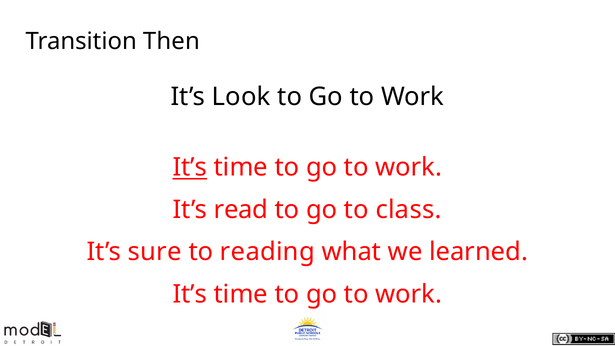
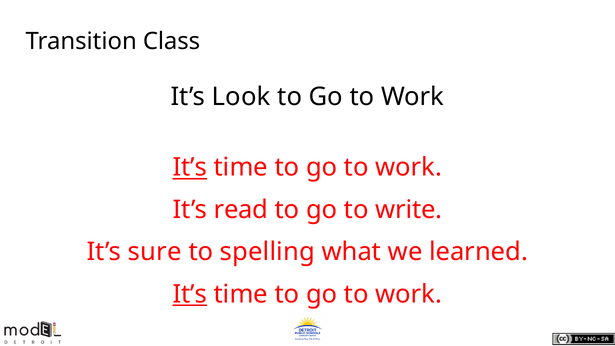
Then: Then -> Class (172, 42)
class: class -> write (409, 210)
reading: reading -> spelling (267, 252)
It’s underline: none -> present (190, 294)
